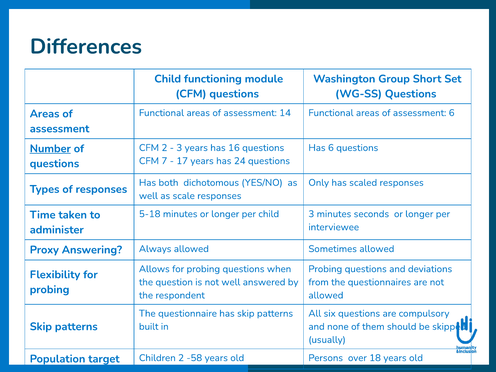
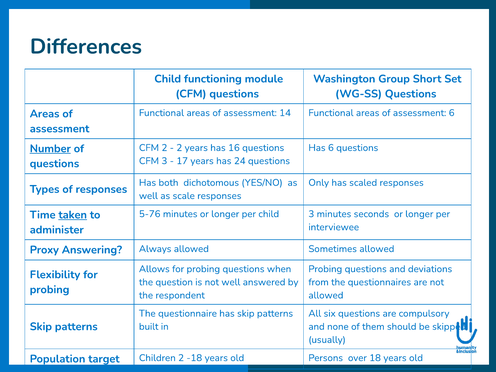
3: 3 -> 2 (179, 148)
CFM 7: 7 -> 3 (164, 161)
5-18: 5-18 -> 5-76 (150, 214)
taken underline: none -> present (73, 215)
-58: -58 -> -18 (194, 358)
